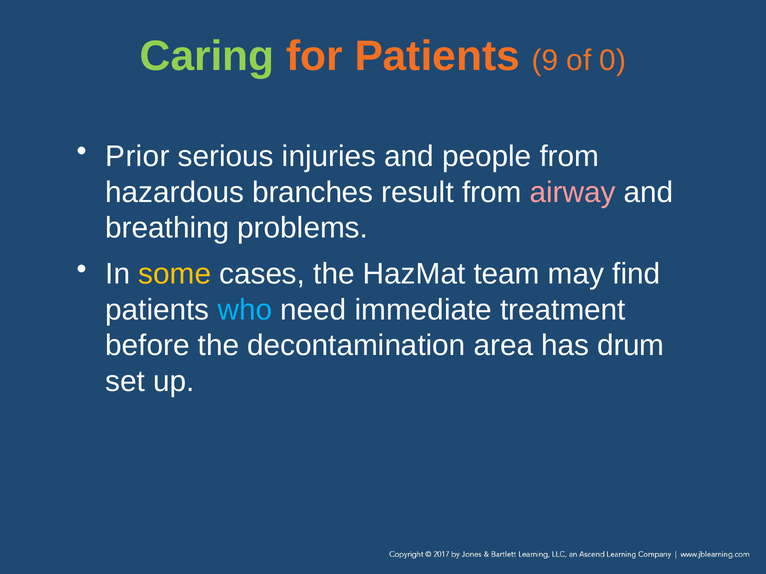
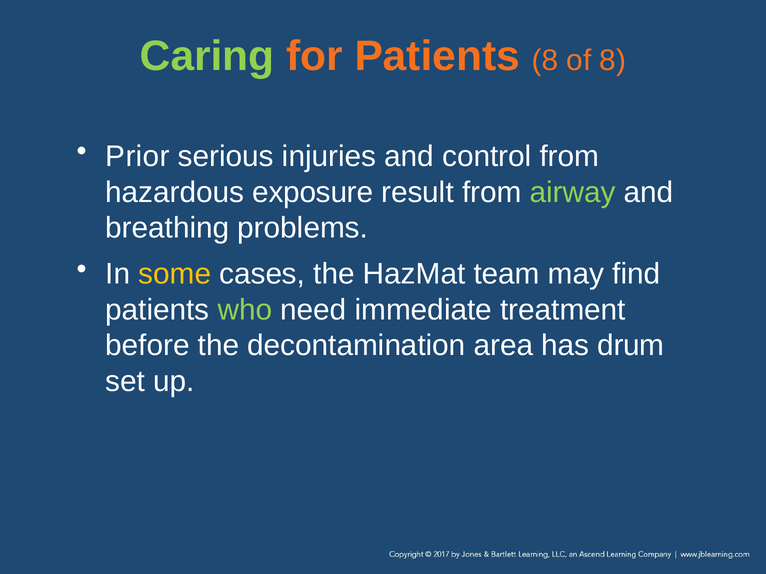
Patients 9: 9 -> 8 (545, 61)
of 0: 0 -> 8 (613, 61)
people: people -> control (487, 157)
branches: branches -> exposure (313, 192)
airway colour: pink -> light green (573, 192)
who colour: light blue -> light green (245, 310)
